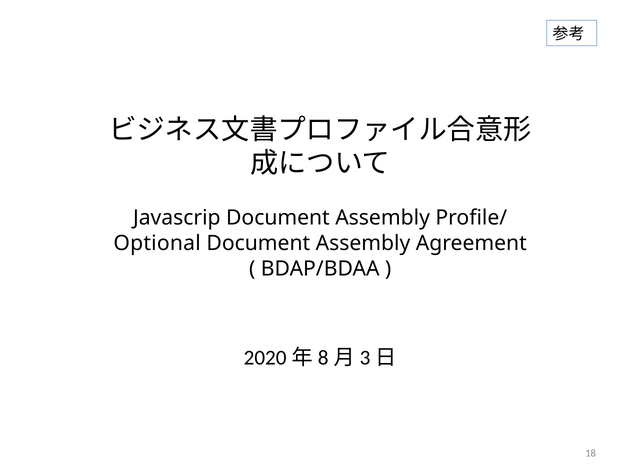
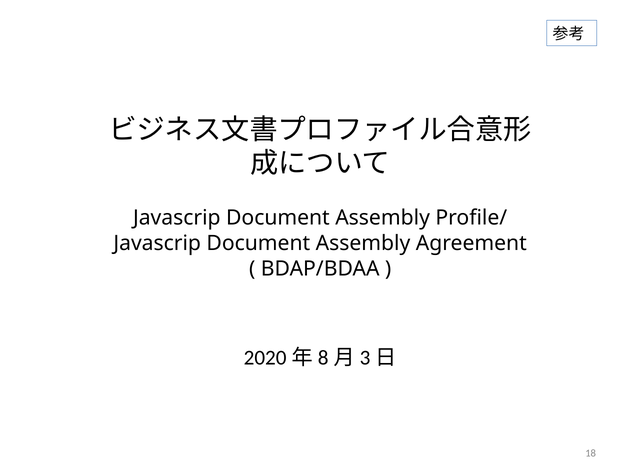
Optional: Optional -> Javascrip (157, 244)
